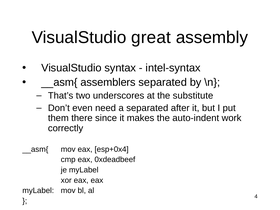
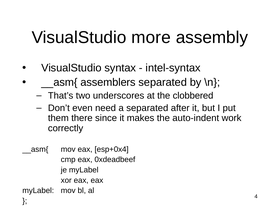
great: great -> more (151, 37)
substitute: substitute -> clobbered (193, 96)
